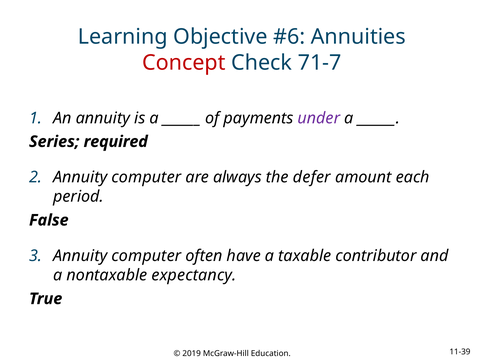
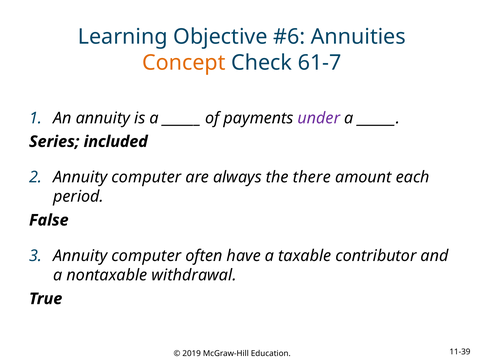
Concept colour: red -> orange (184, 63)
71-7: 71-7 -> 61-7 (320, 63)
required: required -> included (116, 142)
defer: defer -> there (312, 177)
expectancy: expectancy -> withdrawal (194, 275)
